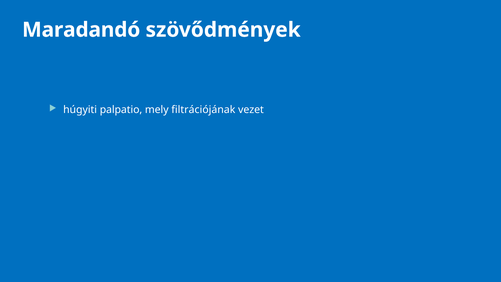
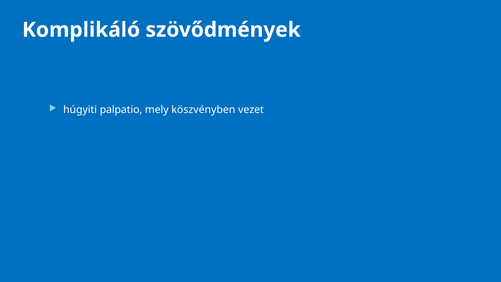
Maradandó: Maradandó -> Komplikáló (81, 30)
filtrációjának: filtrációjának -> köszvényben (203, 110)
